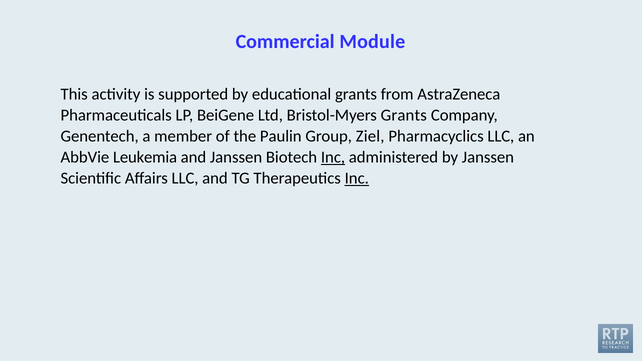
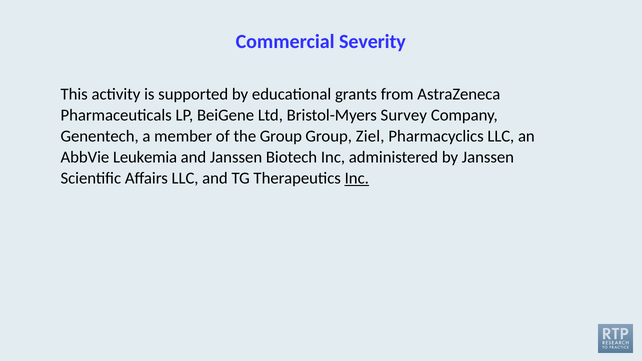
Module: Module -> Severity (372, 42)
Bristol-Myers Grants: Grants -> Survey (404, 115)
the Paulin: Paulin -> Group (281, 136)
Inc underline: present -> none (333, 157)
